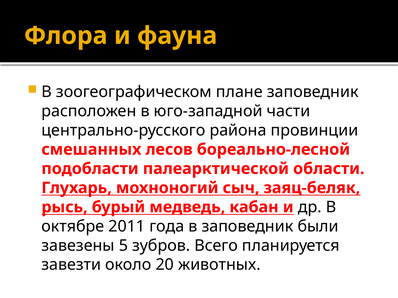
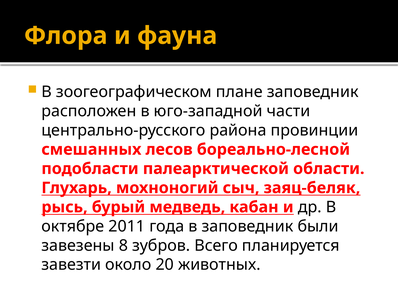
5: 5 -> 8 (123, 246)
